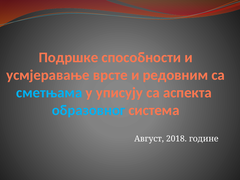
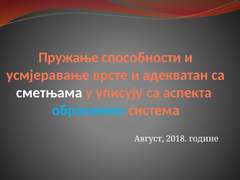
Подршке: Подршке -> Пружање (69, 57)
редовним: редовним -> адекватан (175, 75)
сметњама colour: light blue -> white (49, 93)
